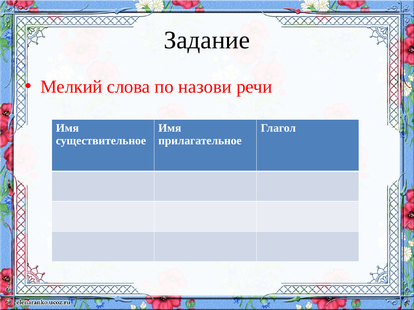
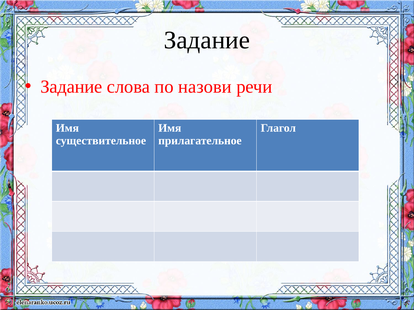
Мелкий: Мелкий -> Задание (71, 87)
